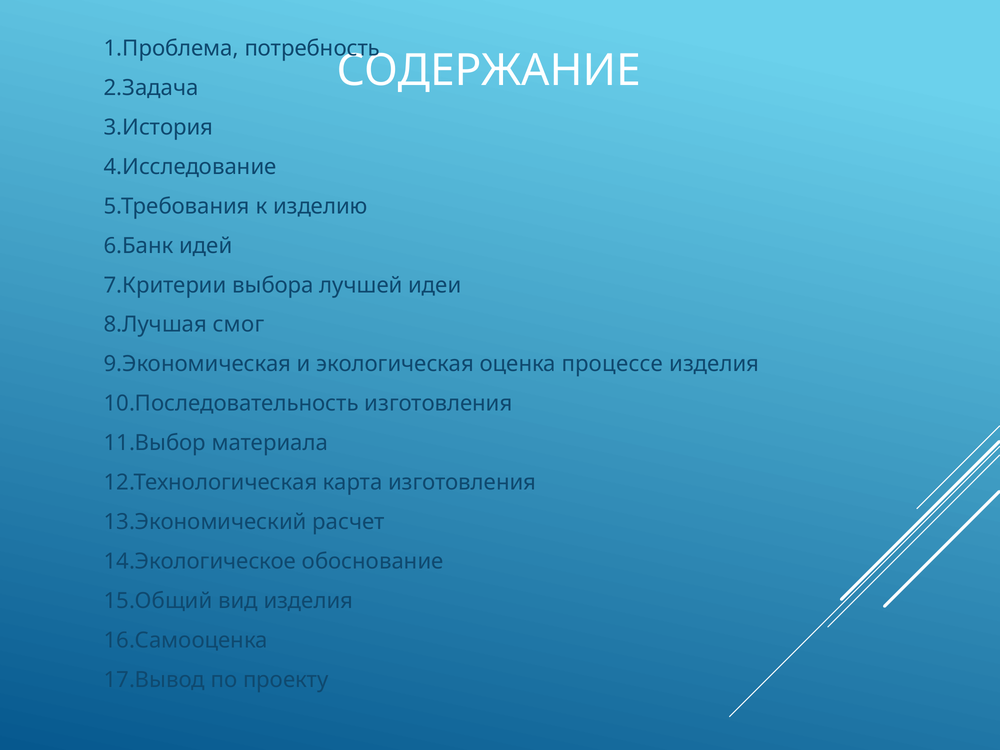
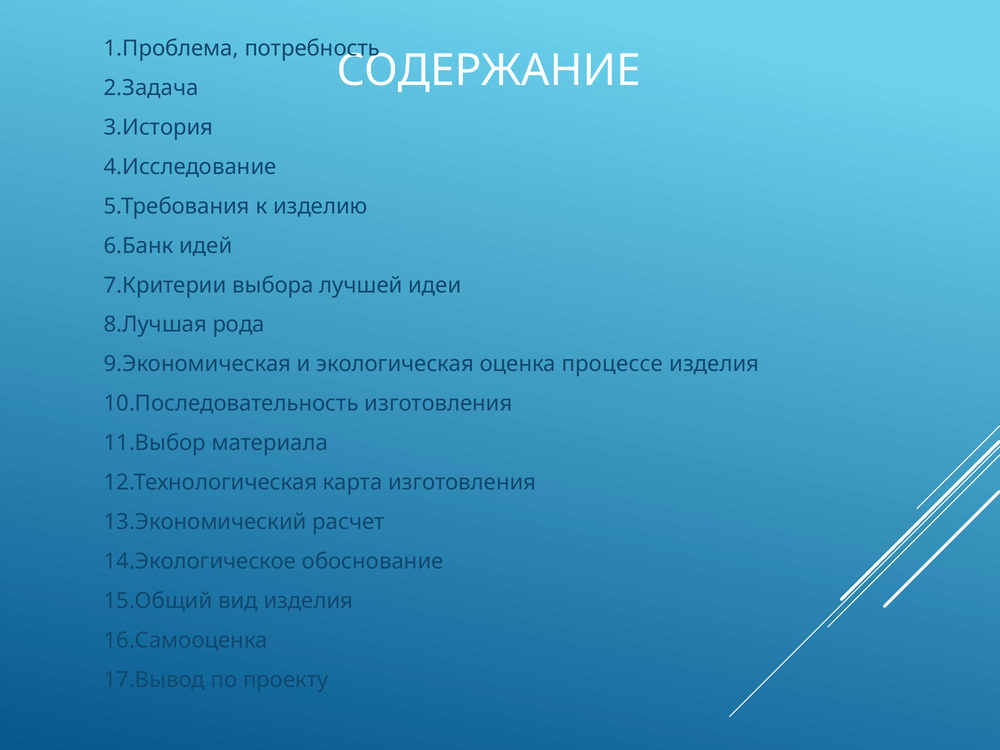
смог: смог -> рода (239, 325)
